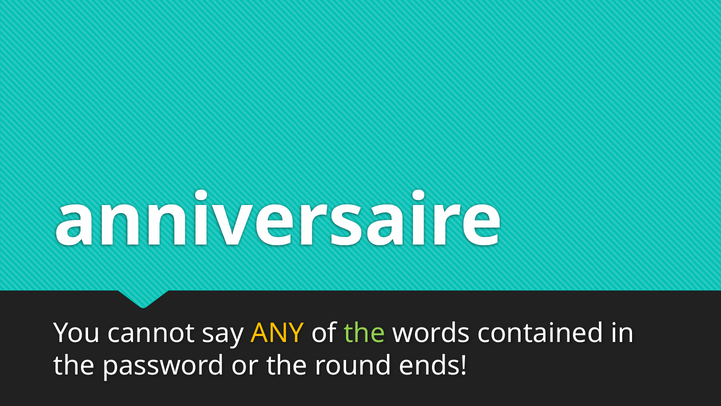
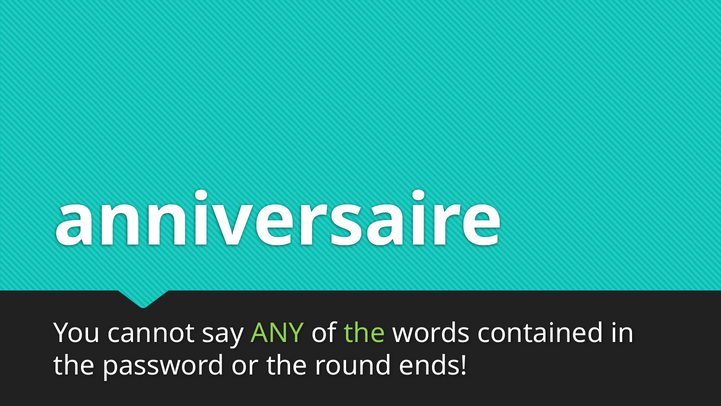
ANY colour: yellow -> light green (277, 333)
